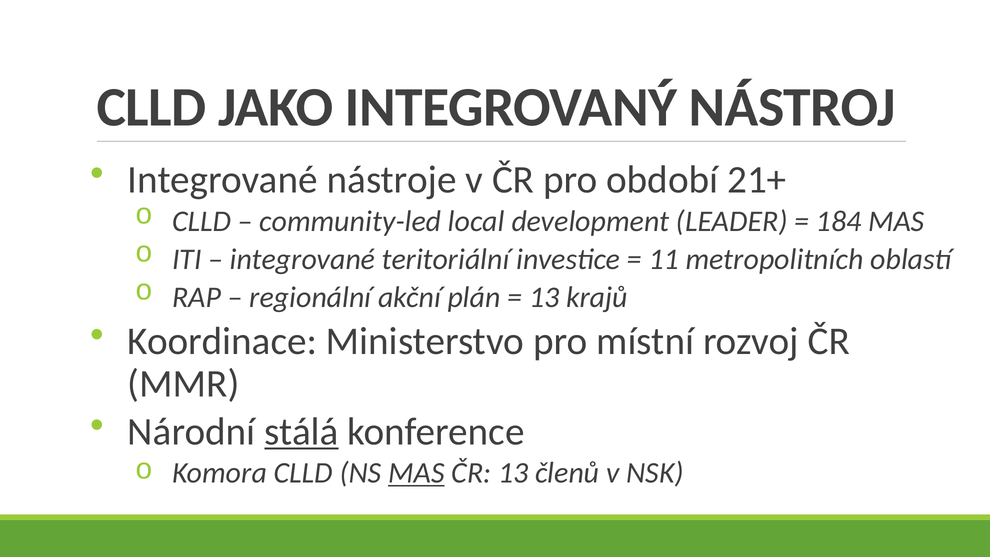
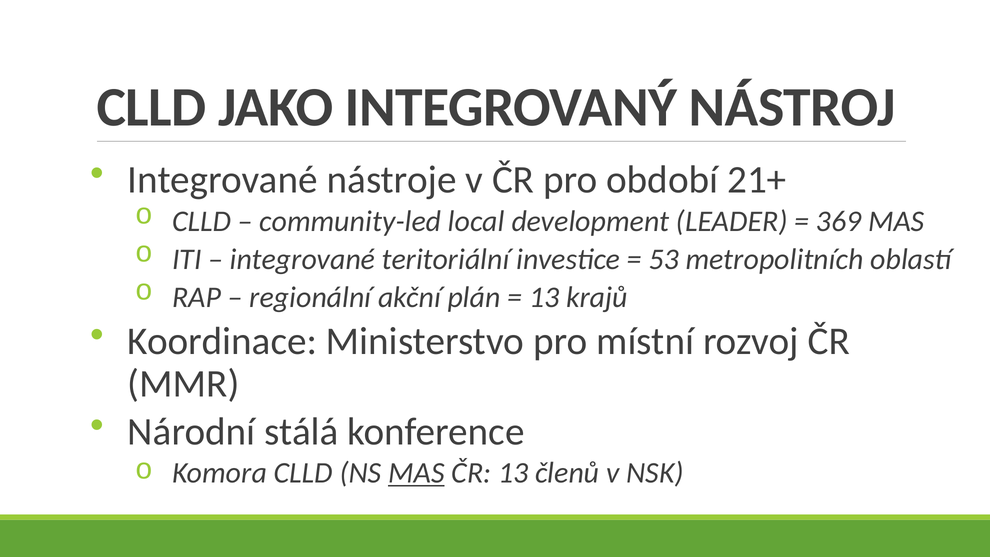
184: 184 -> 369 (839, 222)
11: 11 -> 53 (664, 259)
stálá underline: present -> none (301, 432)
